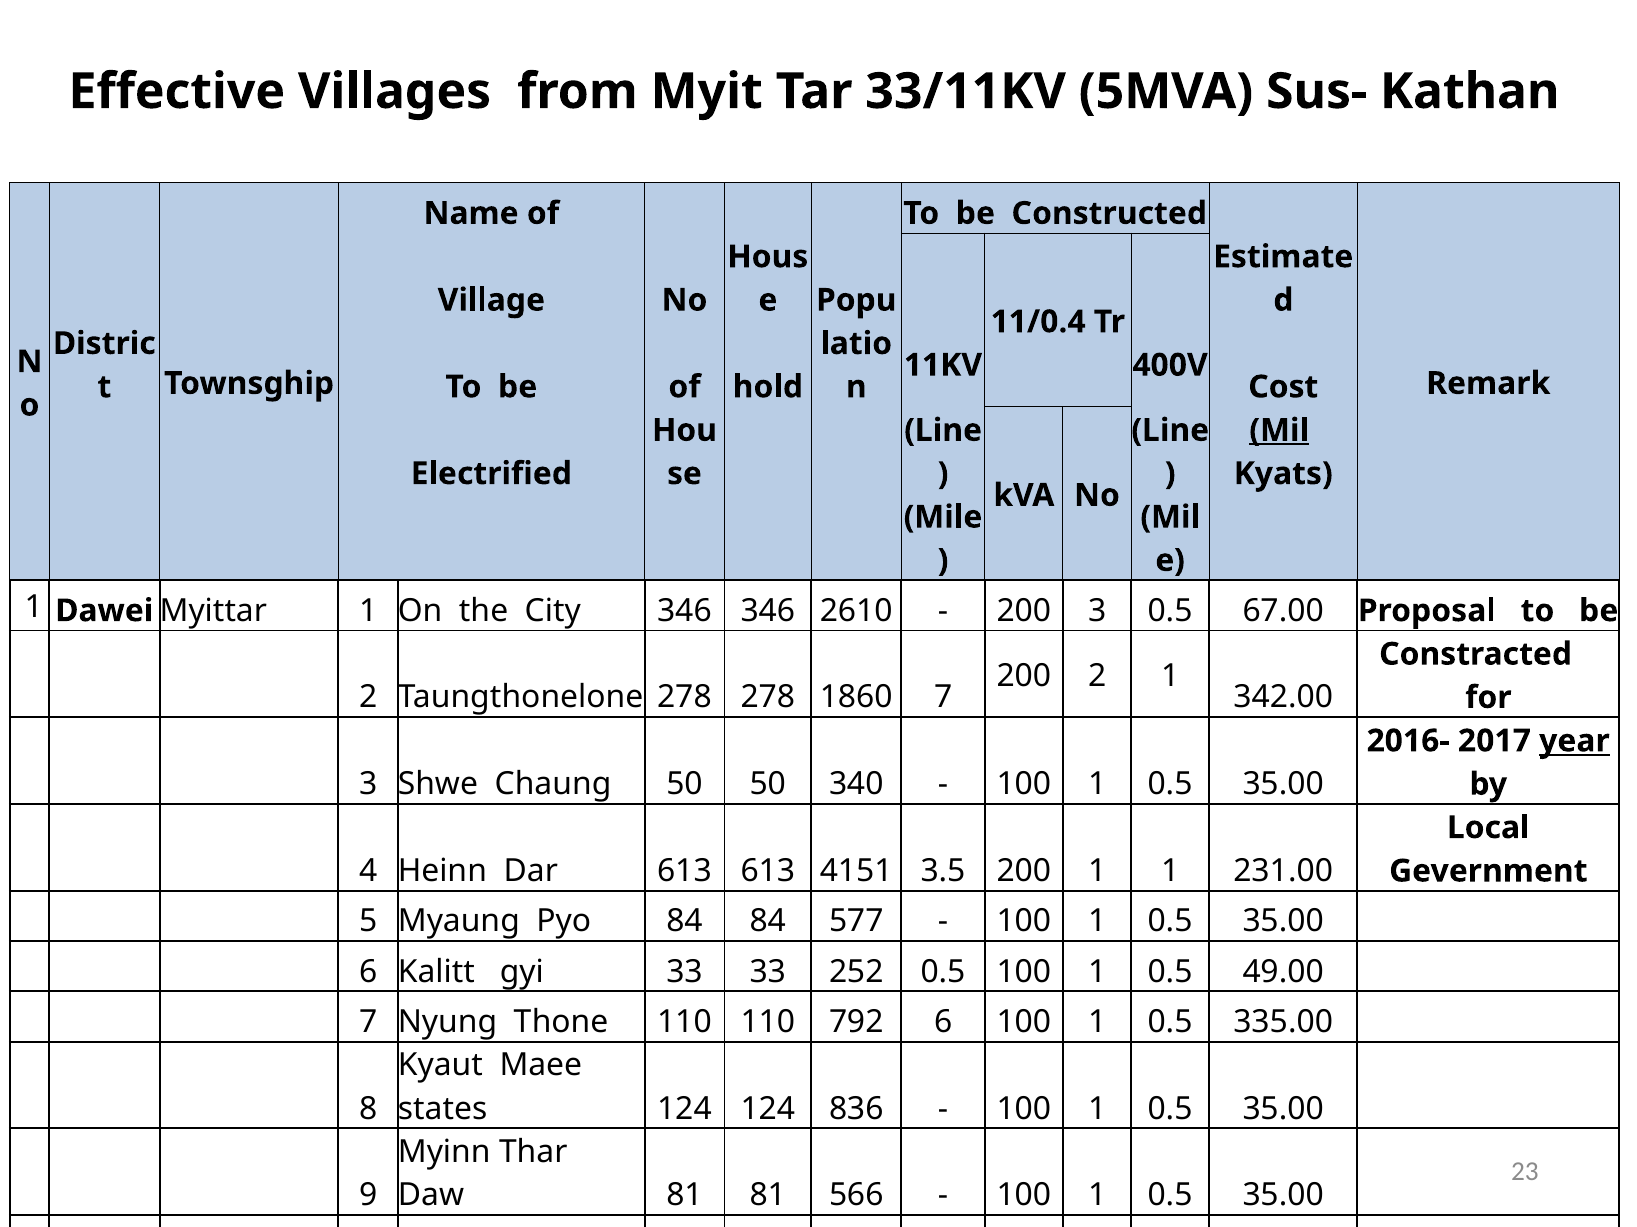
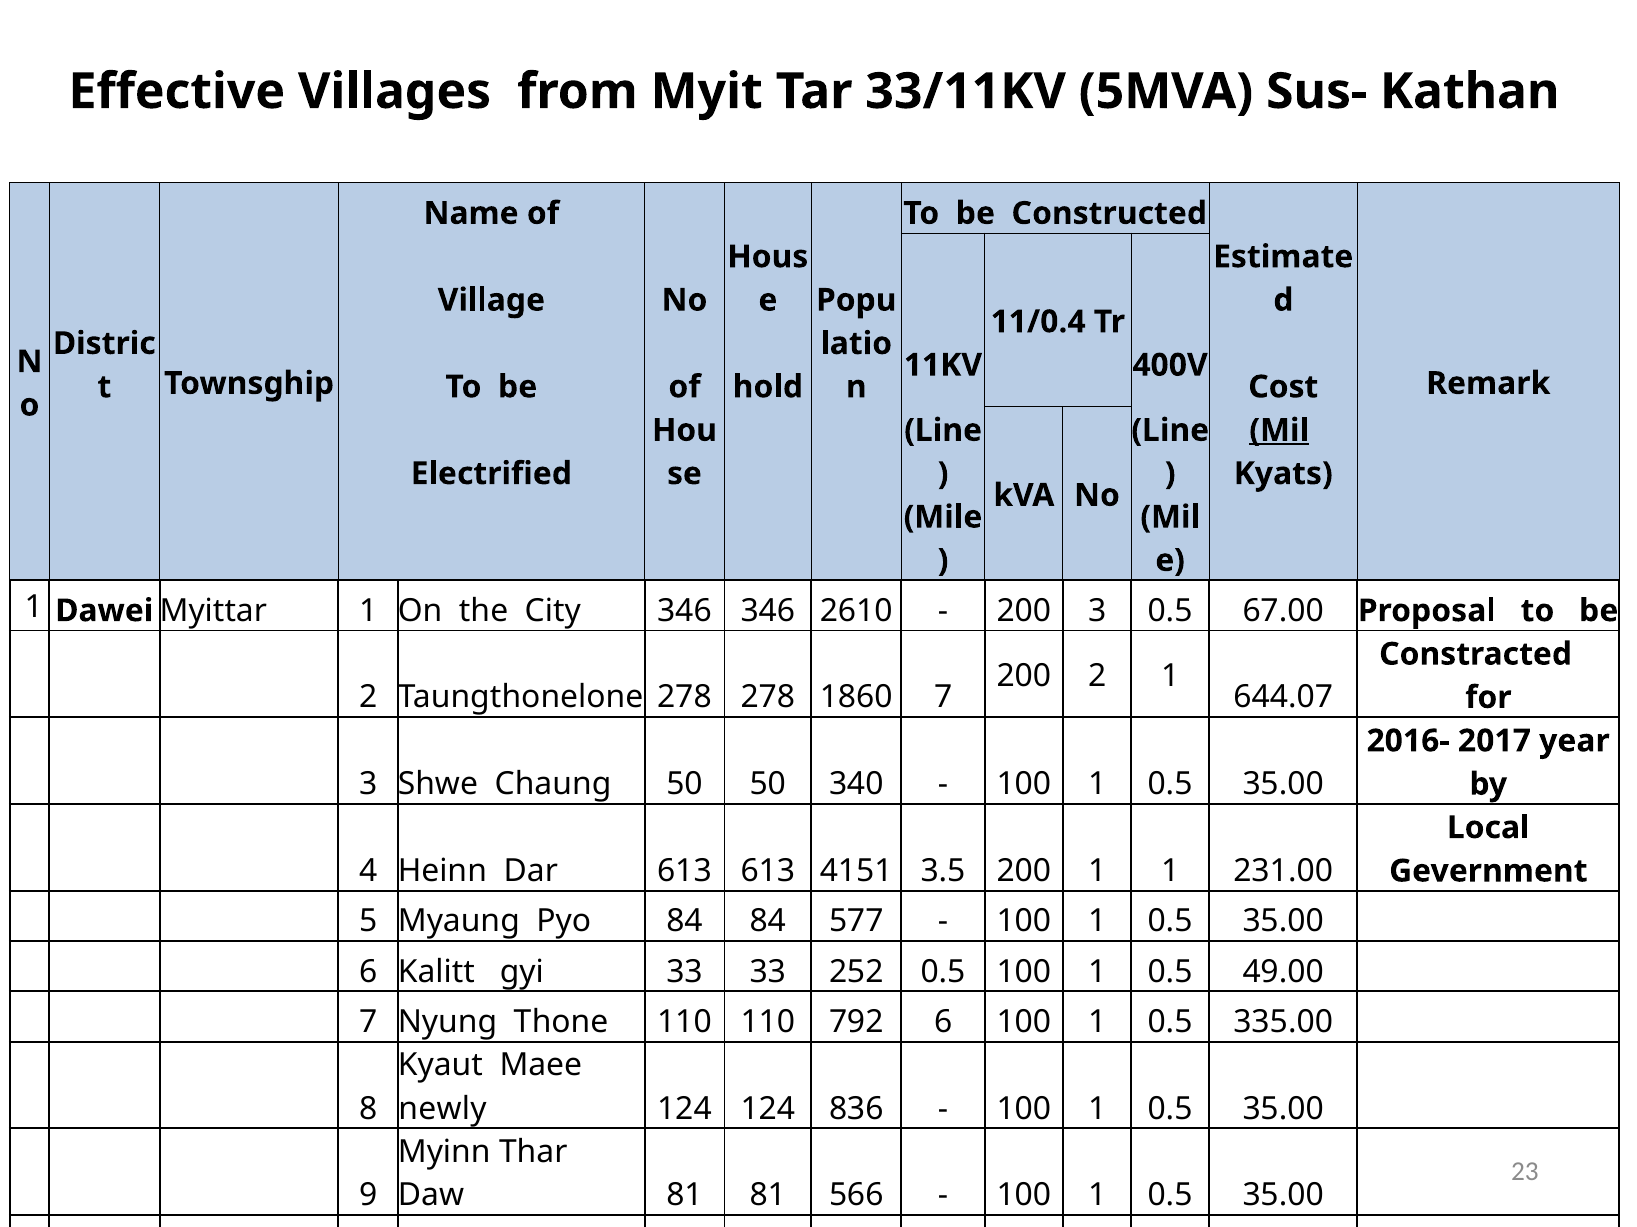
342.00: 342.00 -> 644.07 (1283, 698)
year underline: present -> none (1574, 741)
states: states -> newly (443, 1109)
